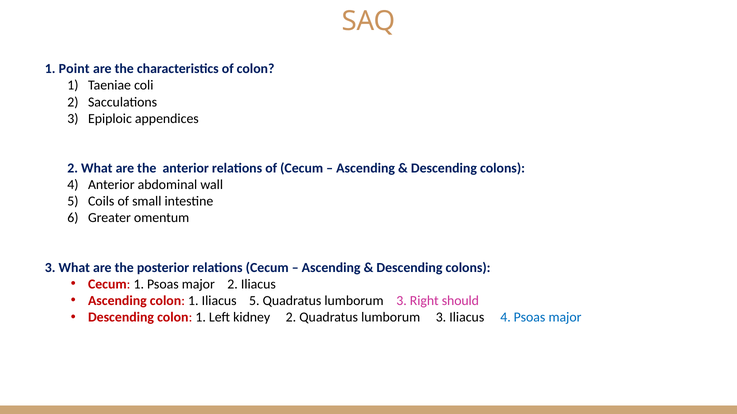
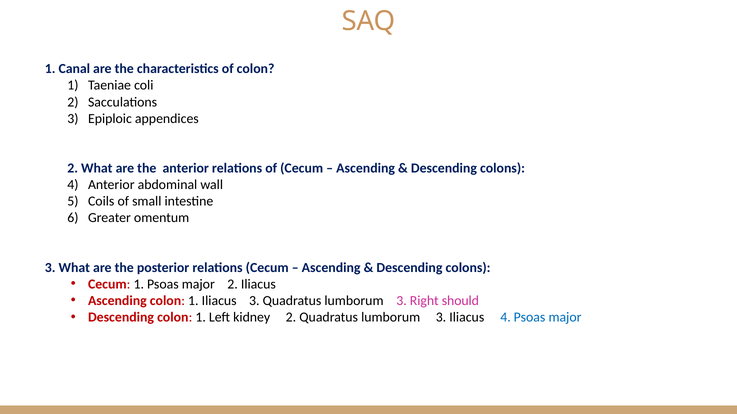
Point: Point -> Canal (74, 69)
Iliacus 5: 5 -> 3 (254, 301)
